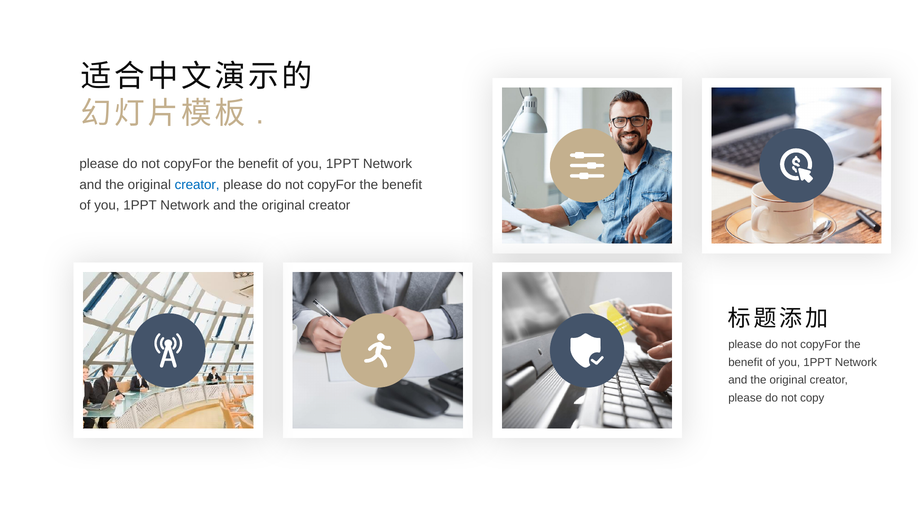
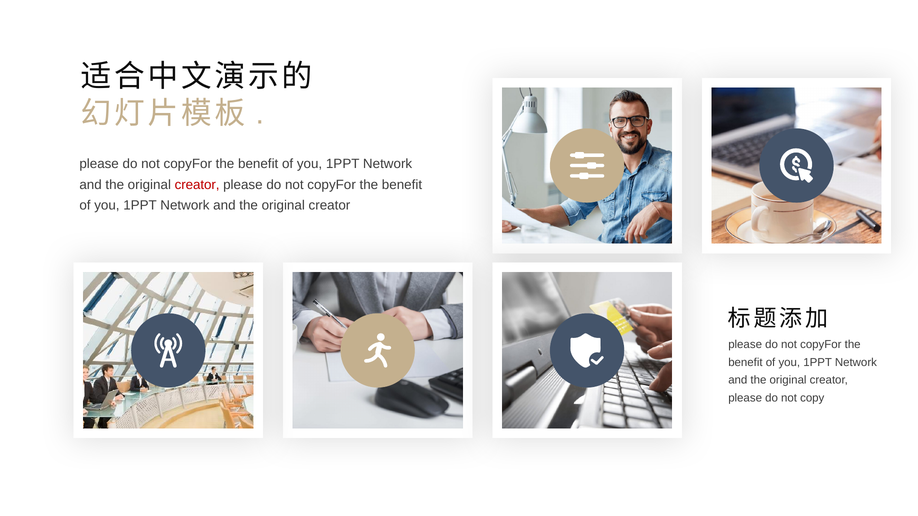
creator colour: blue -> red (197, 185)
